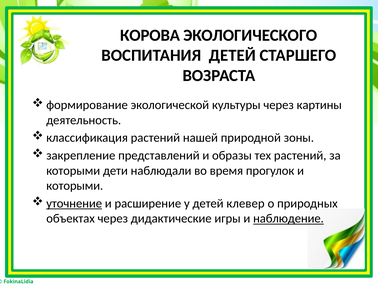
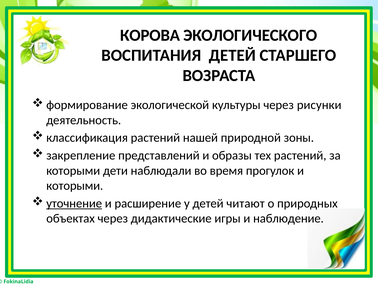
картины: картины -> рисунки (319, 105)
клевер: клевер -> читают (246, 203)
наблюдение underline: present -> none (288, 218)
